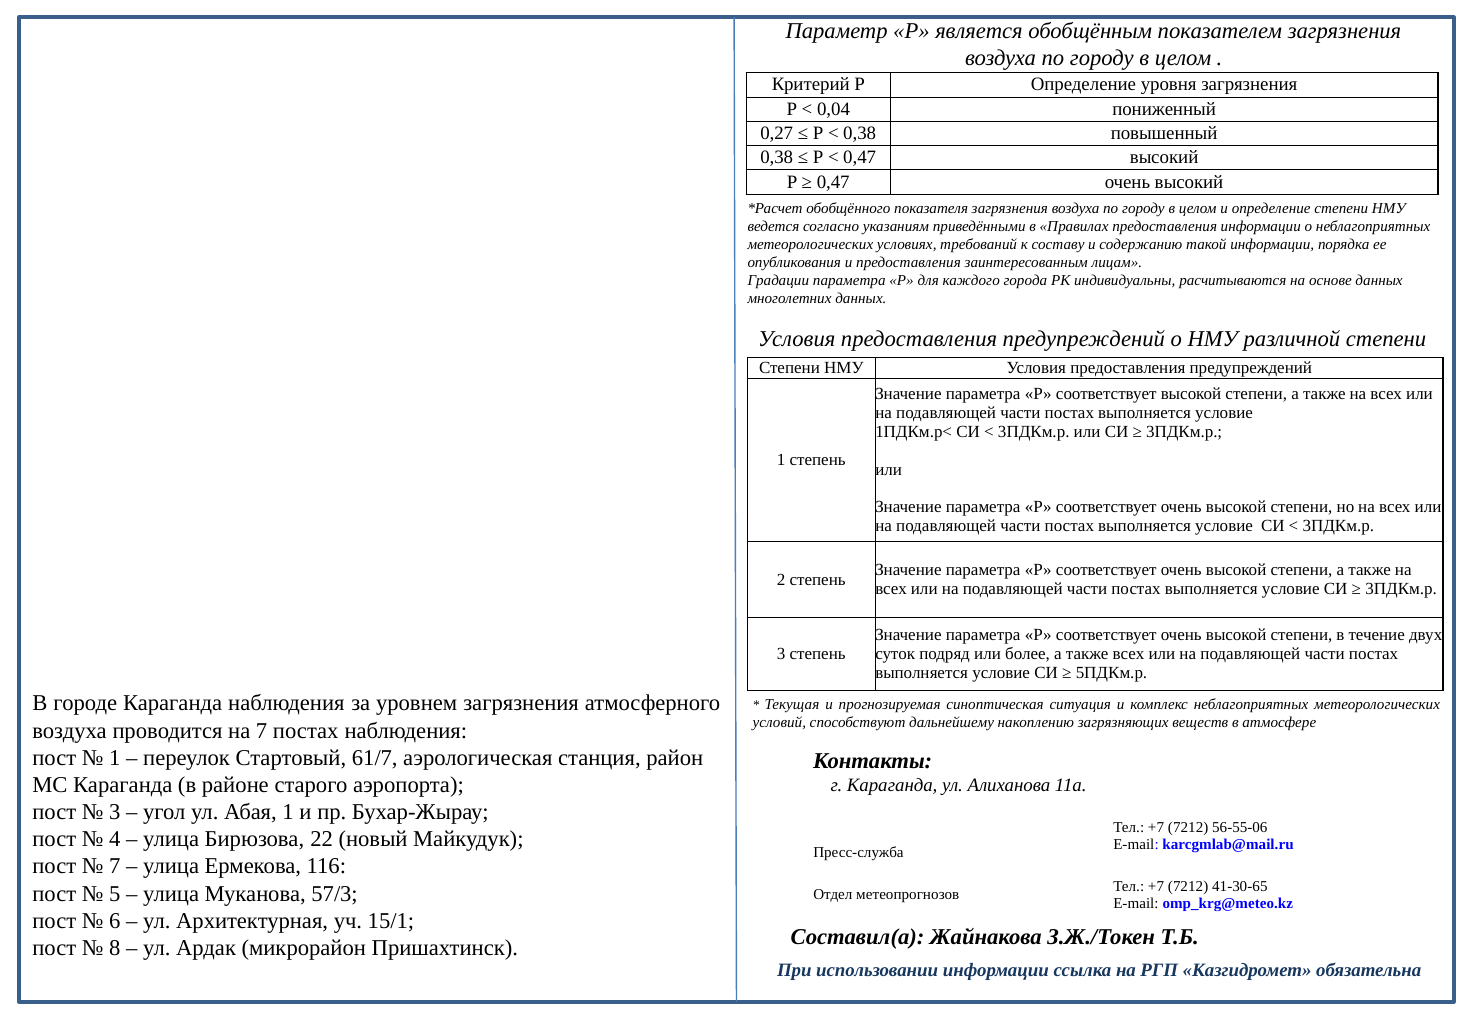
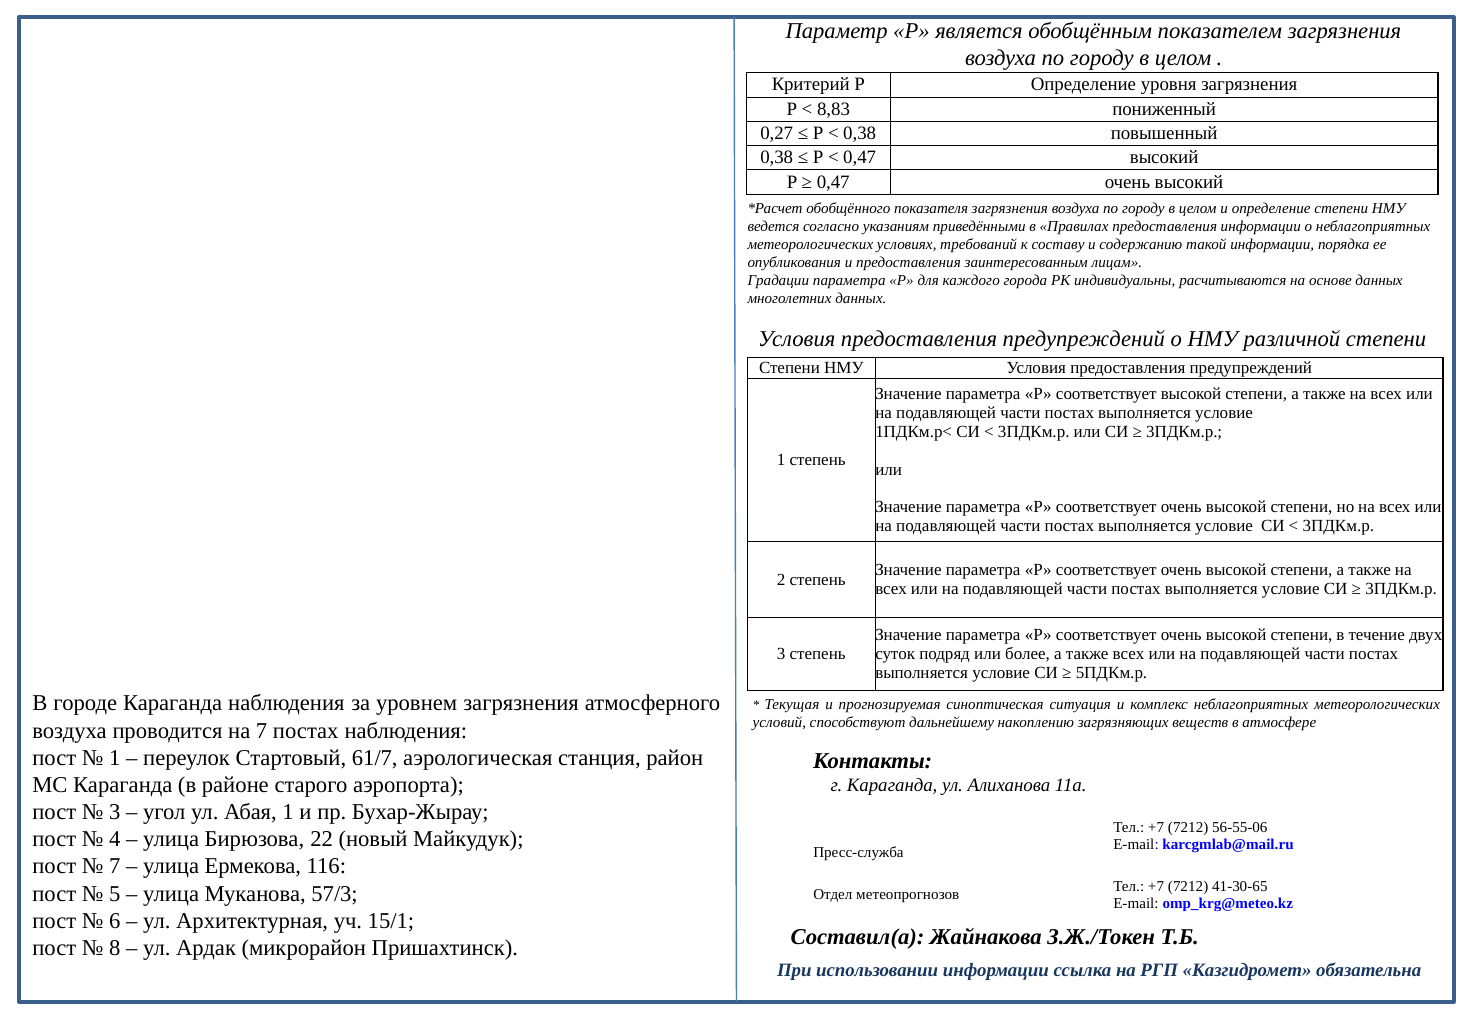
0,04: 0,04 -> 8,83 (834, 109)
